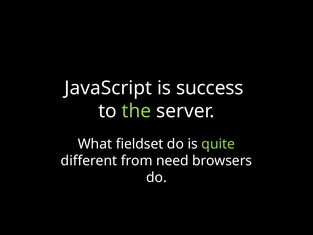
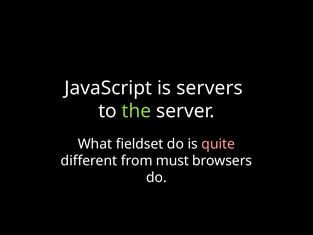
success: success -> servers (210, 88)
quite colour: light green -> pink (218, 144)
need: need -> must (172, 161)
